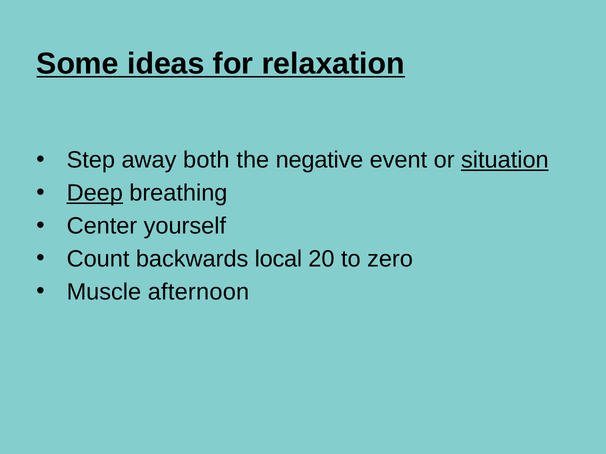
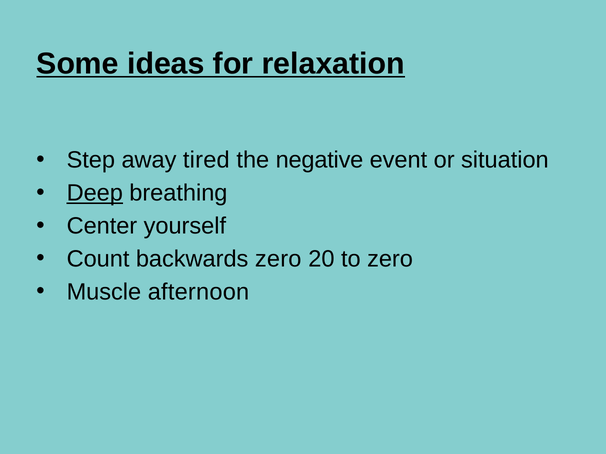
both: both -> tired (206, 160)
situation underline: present -> none (505, 160)
backwards local: local -> zero (278, 259)
